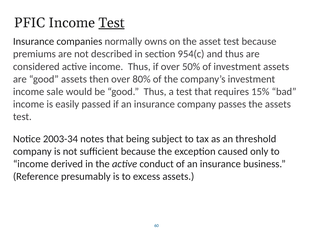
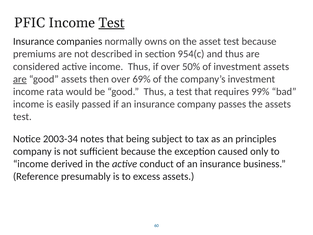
are underline: none -> present (20, 79)
80%: 80% -> 69% (142, 79)
sale: sale -> rata (55, 92)
15%: 15% -> 99% (260, 92)
threshold: threshold -> principles (256, 139)
